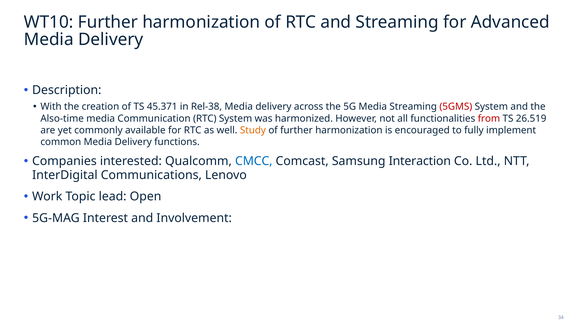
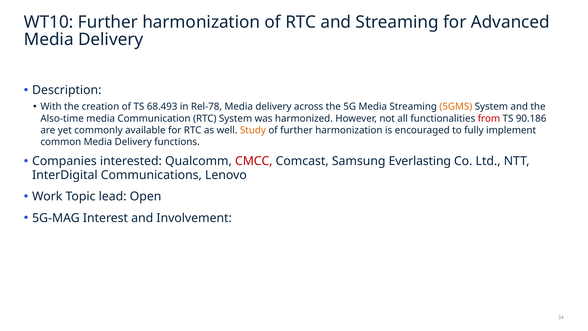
45.371: 45.371 -> 68.493 (162, 107)
Rel-38: Rel-38 -> Rel-78 (206, 107)
5GMS colour: red -> orange (456, 107)
26.519: 26.519 -> 90.186 (531, 118)
CMCC colour: blue -> red (254, 161)
Interaction: Interaction -> Everlasting (420, 161)
